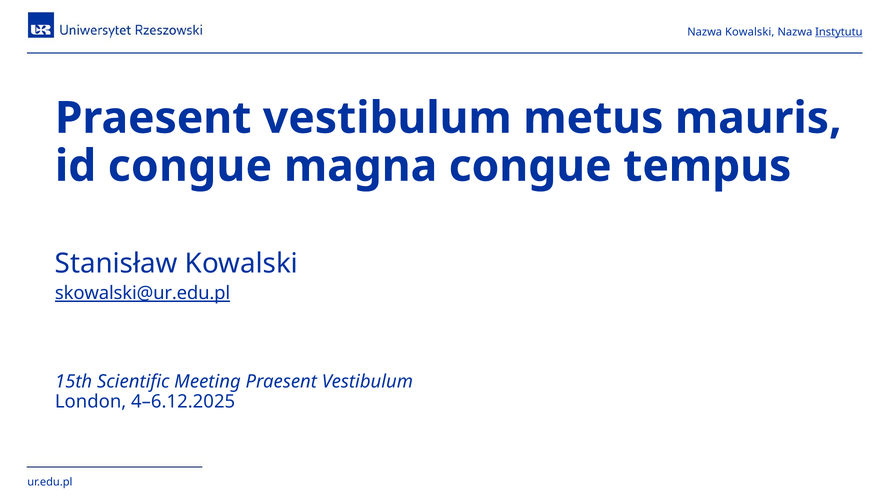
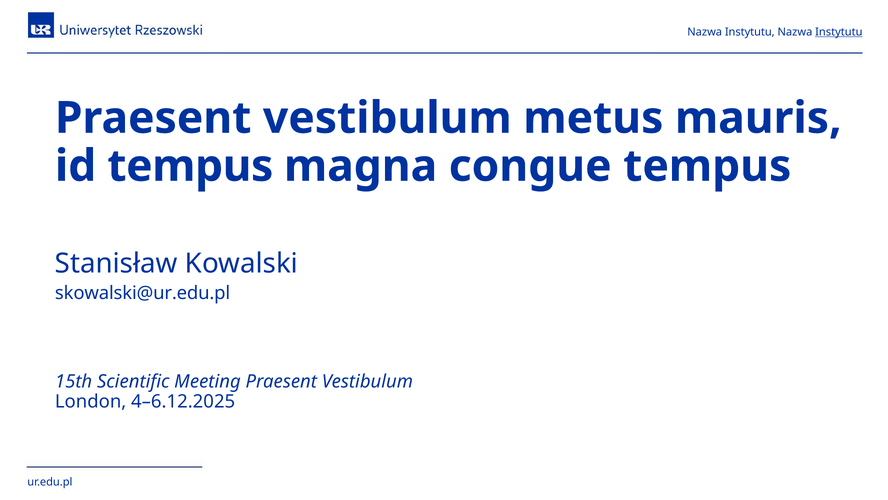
Kowalski: Kowalski -> Instytutu (750, 32)
id congue: congue -> tempus (190, 166)
skowalski@ur.edu.pl underline: present -> none (143, 293)
